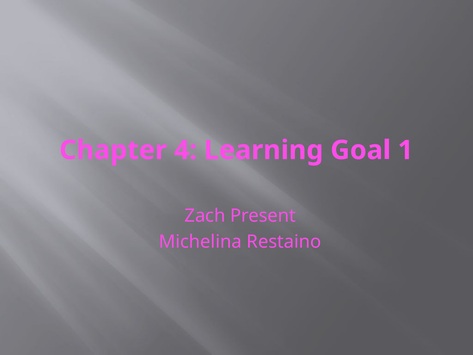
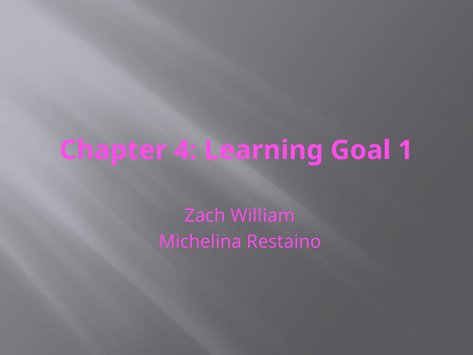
Present: Present -> William (263, 216)
